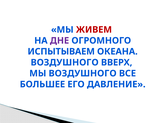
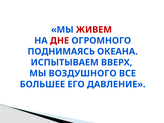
ДНЕ colour: purple -> red (59, 41)
ИСПЫТЫВАЕМ: ИСПЫТЫВАЕМ -> ПОДНИМАЯСЬ (61, 52)
ВОЗДУШНОГО: ВОЗДУШНОГО -> ИСПЫТЫВАЕМ (65, 62)
